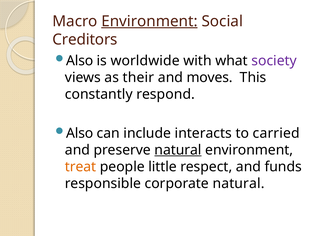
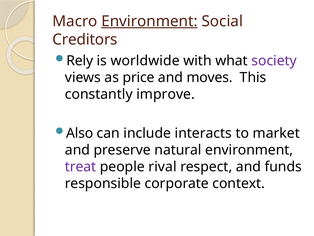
Also: Also -> Rely (80, 61)
their: their -> price (139, 77)
respond: respond -> improve (166, 94)
carried: carried -> market (276, 133)
natural underline: present -> none (178, 150)
treat colour: orange -> purple (81, 166)
little: little -> rival (163, 166)
corporate natural: natural -> context (239, 183)
